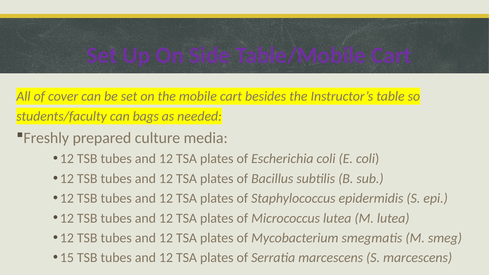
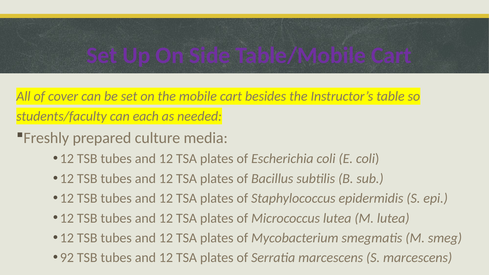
bags: bags -> each (146, 116)
15: 15 -> 92 (67, 258)
